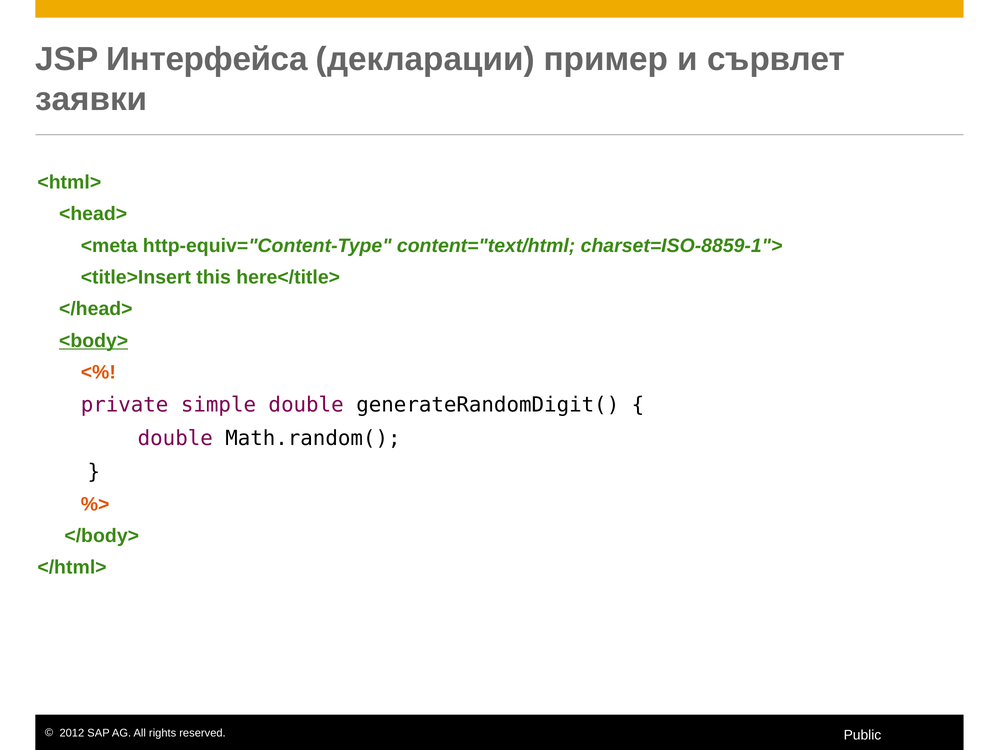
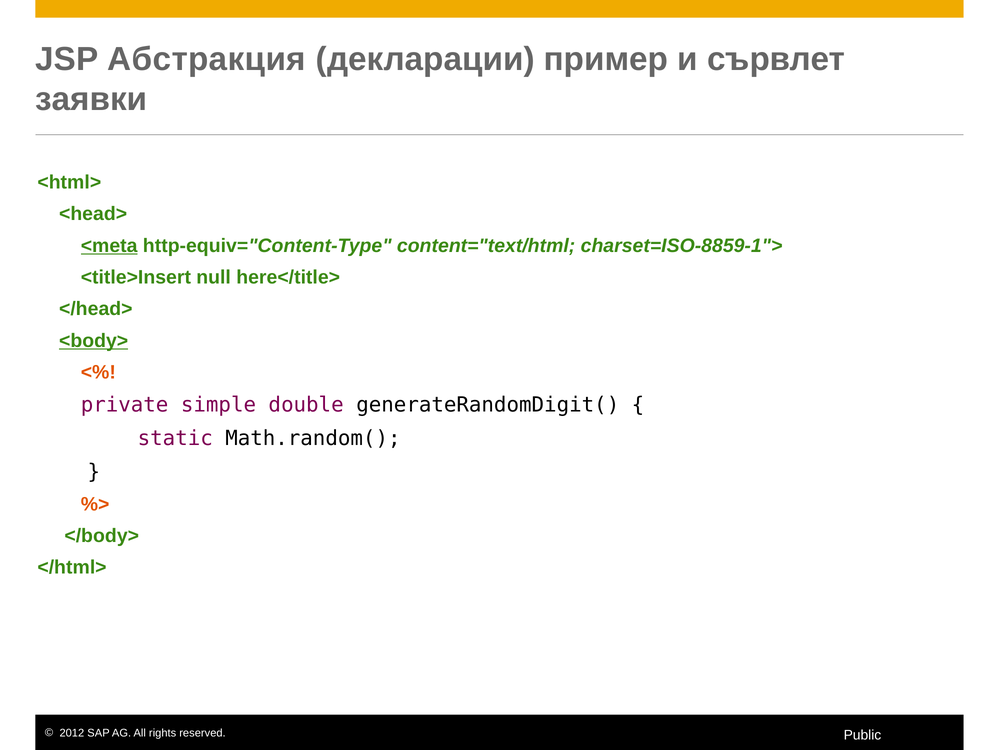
Интерфейса: Интерфейса -> Абстракция (207, 59)
<meta underline: none -> present (109, 245)
this: this -> null (214, 277)
double: double -> static (175, 438)
